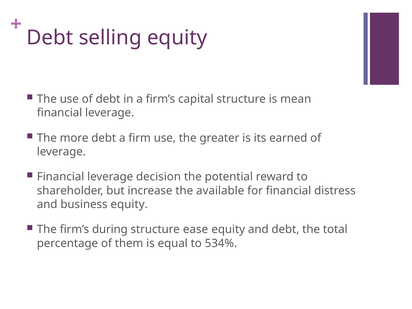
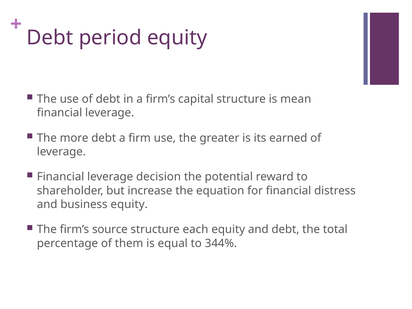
selling: selling -> period (110, 38)
available: available -> equation (220, 191)
during: during -> source (110, 230)
ease: ease -> each (196, 230)
534%: 534% -> 344% (221, 243)
